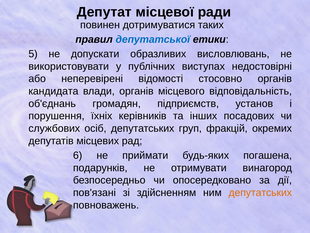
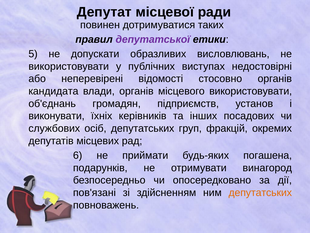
депутатської colour: blue -> purple (153, 39)
місцевого відповідальність: відповідальність -> використовувати (251, 91)
порушення: порушення -> виконувати (57, 116)
